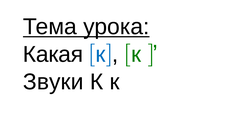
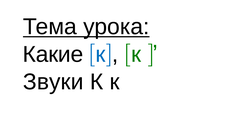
Какая: Какая -> Какие (53, 54)
